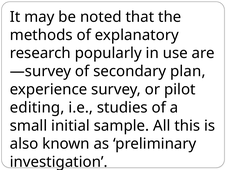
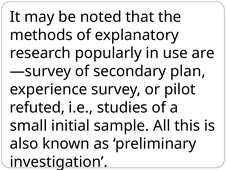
editing: editing -> refuted (37, 107)
